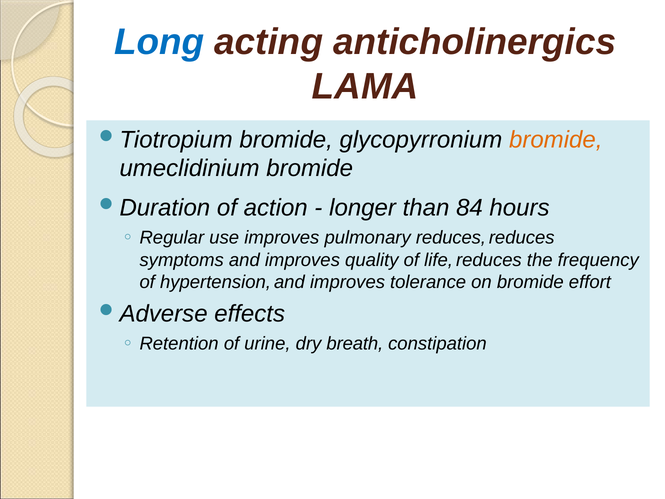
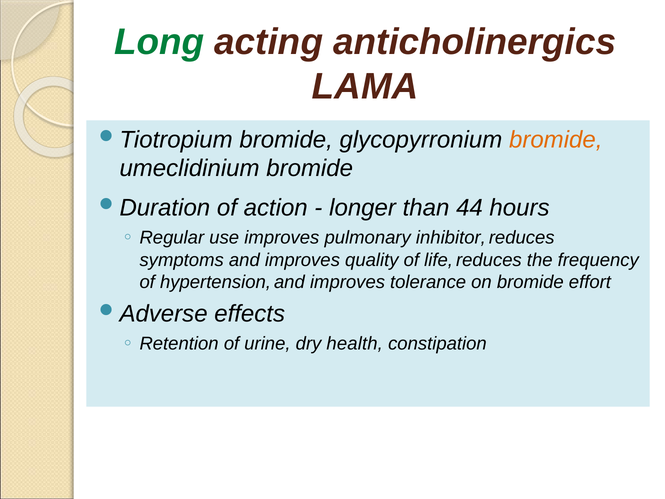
Long colour: blue -> green (159, 42)
84: 84 -> 44 (469, 208)
pulmonary reduces: reduces -> inhibitor (451, 238)
breath: breath -> health (355, 344)
